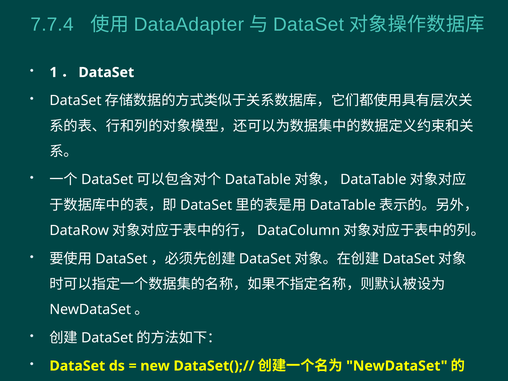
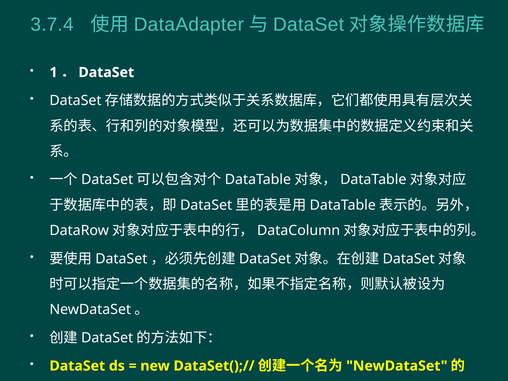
7.7.4: 7.7.4 -> 3.7.4 (52, 25)
